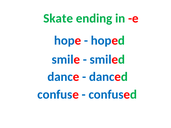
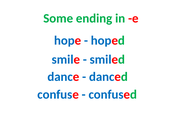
Skate: Skate -> Some (58, 18)
